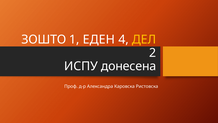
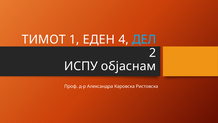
ЗОШТО: ЗОШТО -> ТИМОТ (44, 39)
ДЕЛ colour: yellow -> light blue (144, 39)
донесена: донесена -> објаснам (128, 66)
